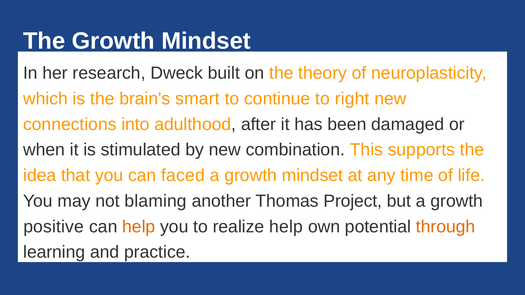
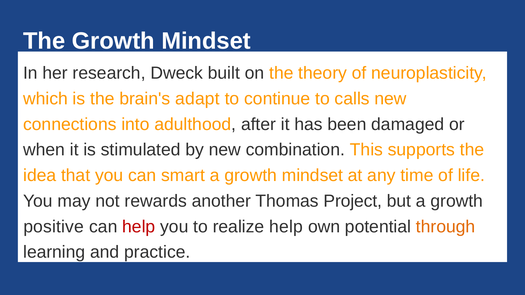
smart: smart -> adapt (197, 99)
right: right -> calls (352, 99)
faced: faced -> smart (183, 176)
blaming: blaming -> rewards (156, 201)
help colour: orange -> red (139, 227)
